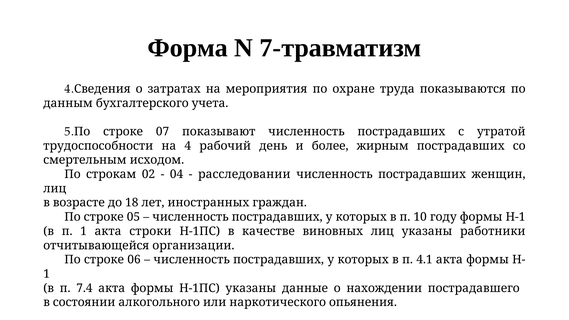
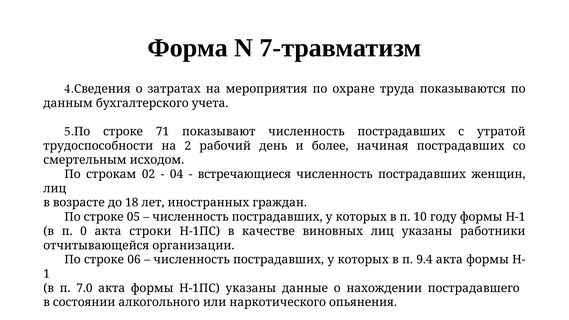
07: 07 -> 71 (163, 132)
4: 4 -> 2 (188, 146)
жирным: жирным -> начиная (383, 146)
расследовании: расследовании -> встречающиеся (244, 174)
п 1: 1 -> 0 (84, 231)
4.1: 4.1 -> 9.4 (424, 260)
7.4: 7.4 -> 7.0 (84, 288)
